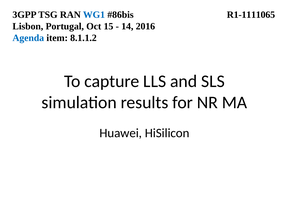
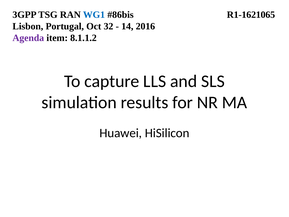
R1-1111065: R1-1111065 -> R1-1621065 (251, 15)
15: 15 -> 32 (108, 26)
Agenda colour: blue -> purple (28, 38)
